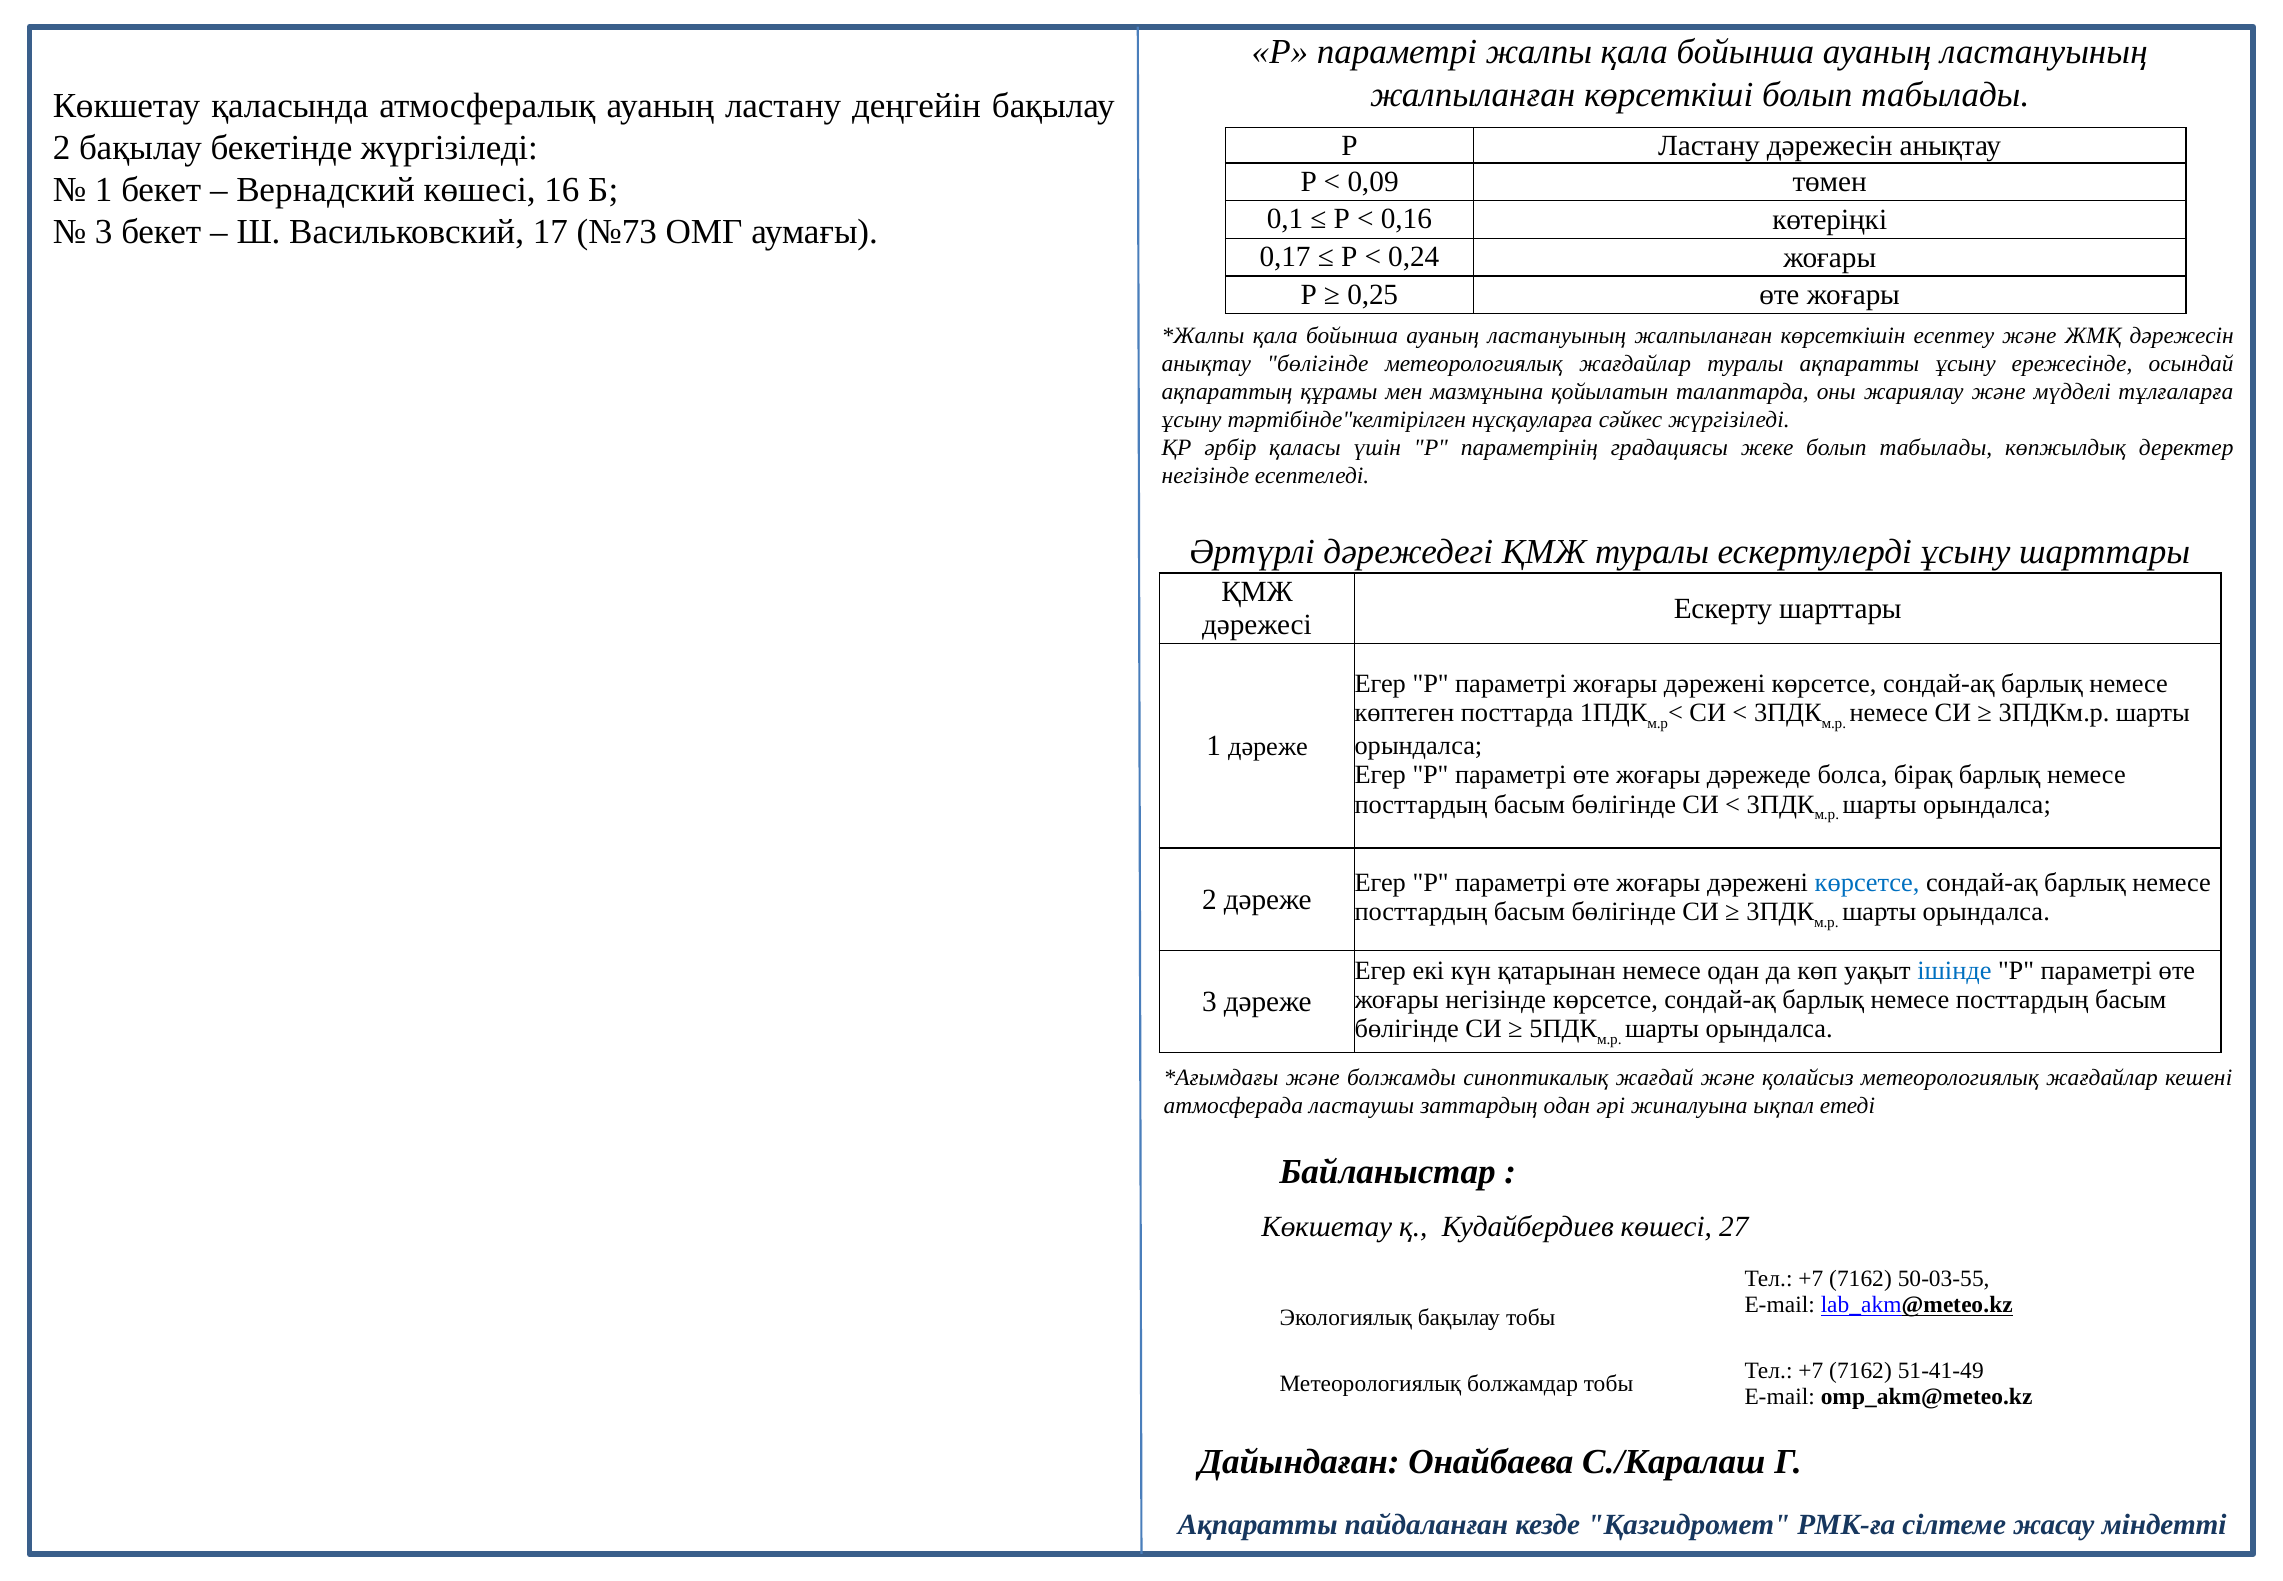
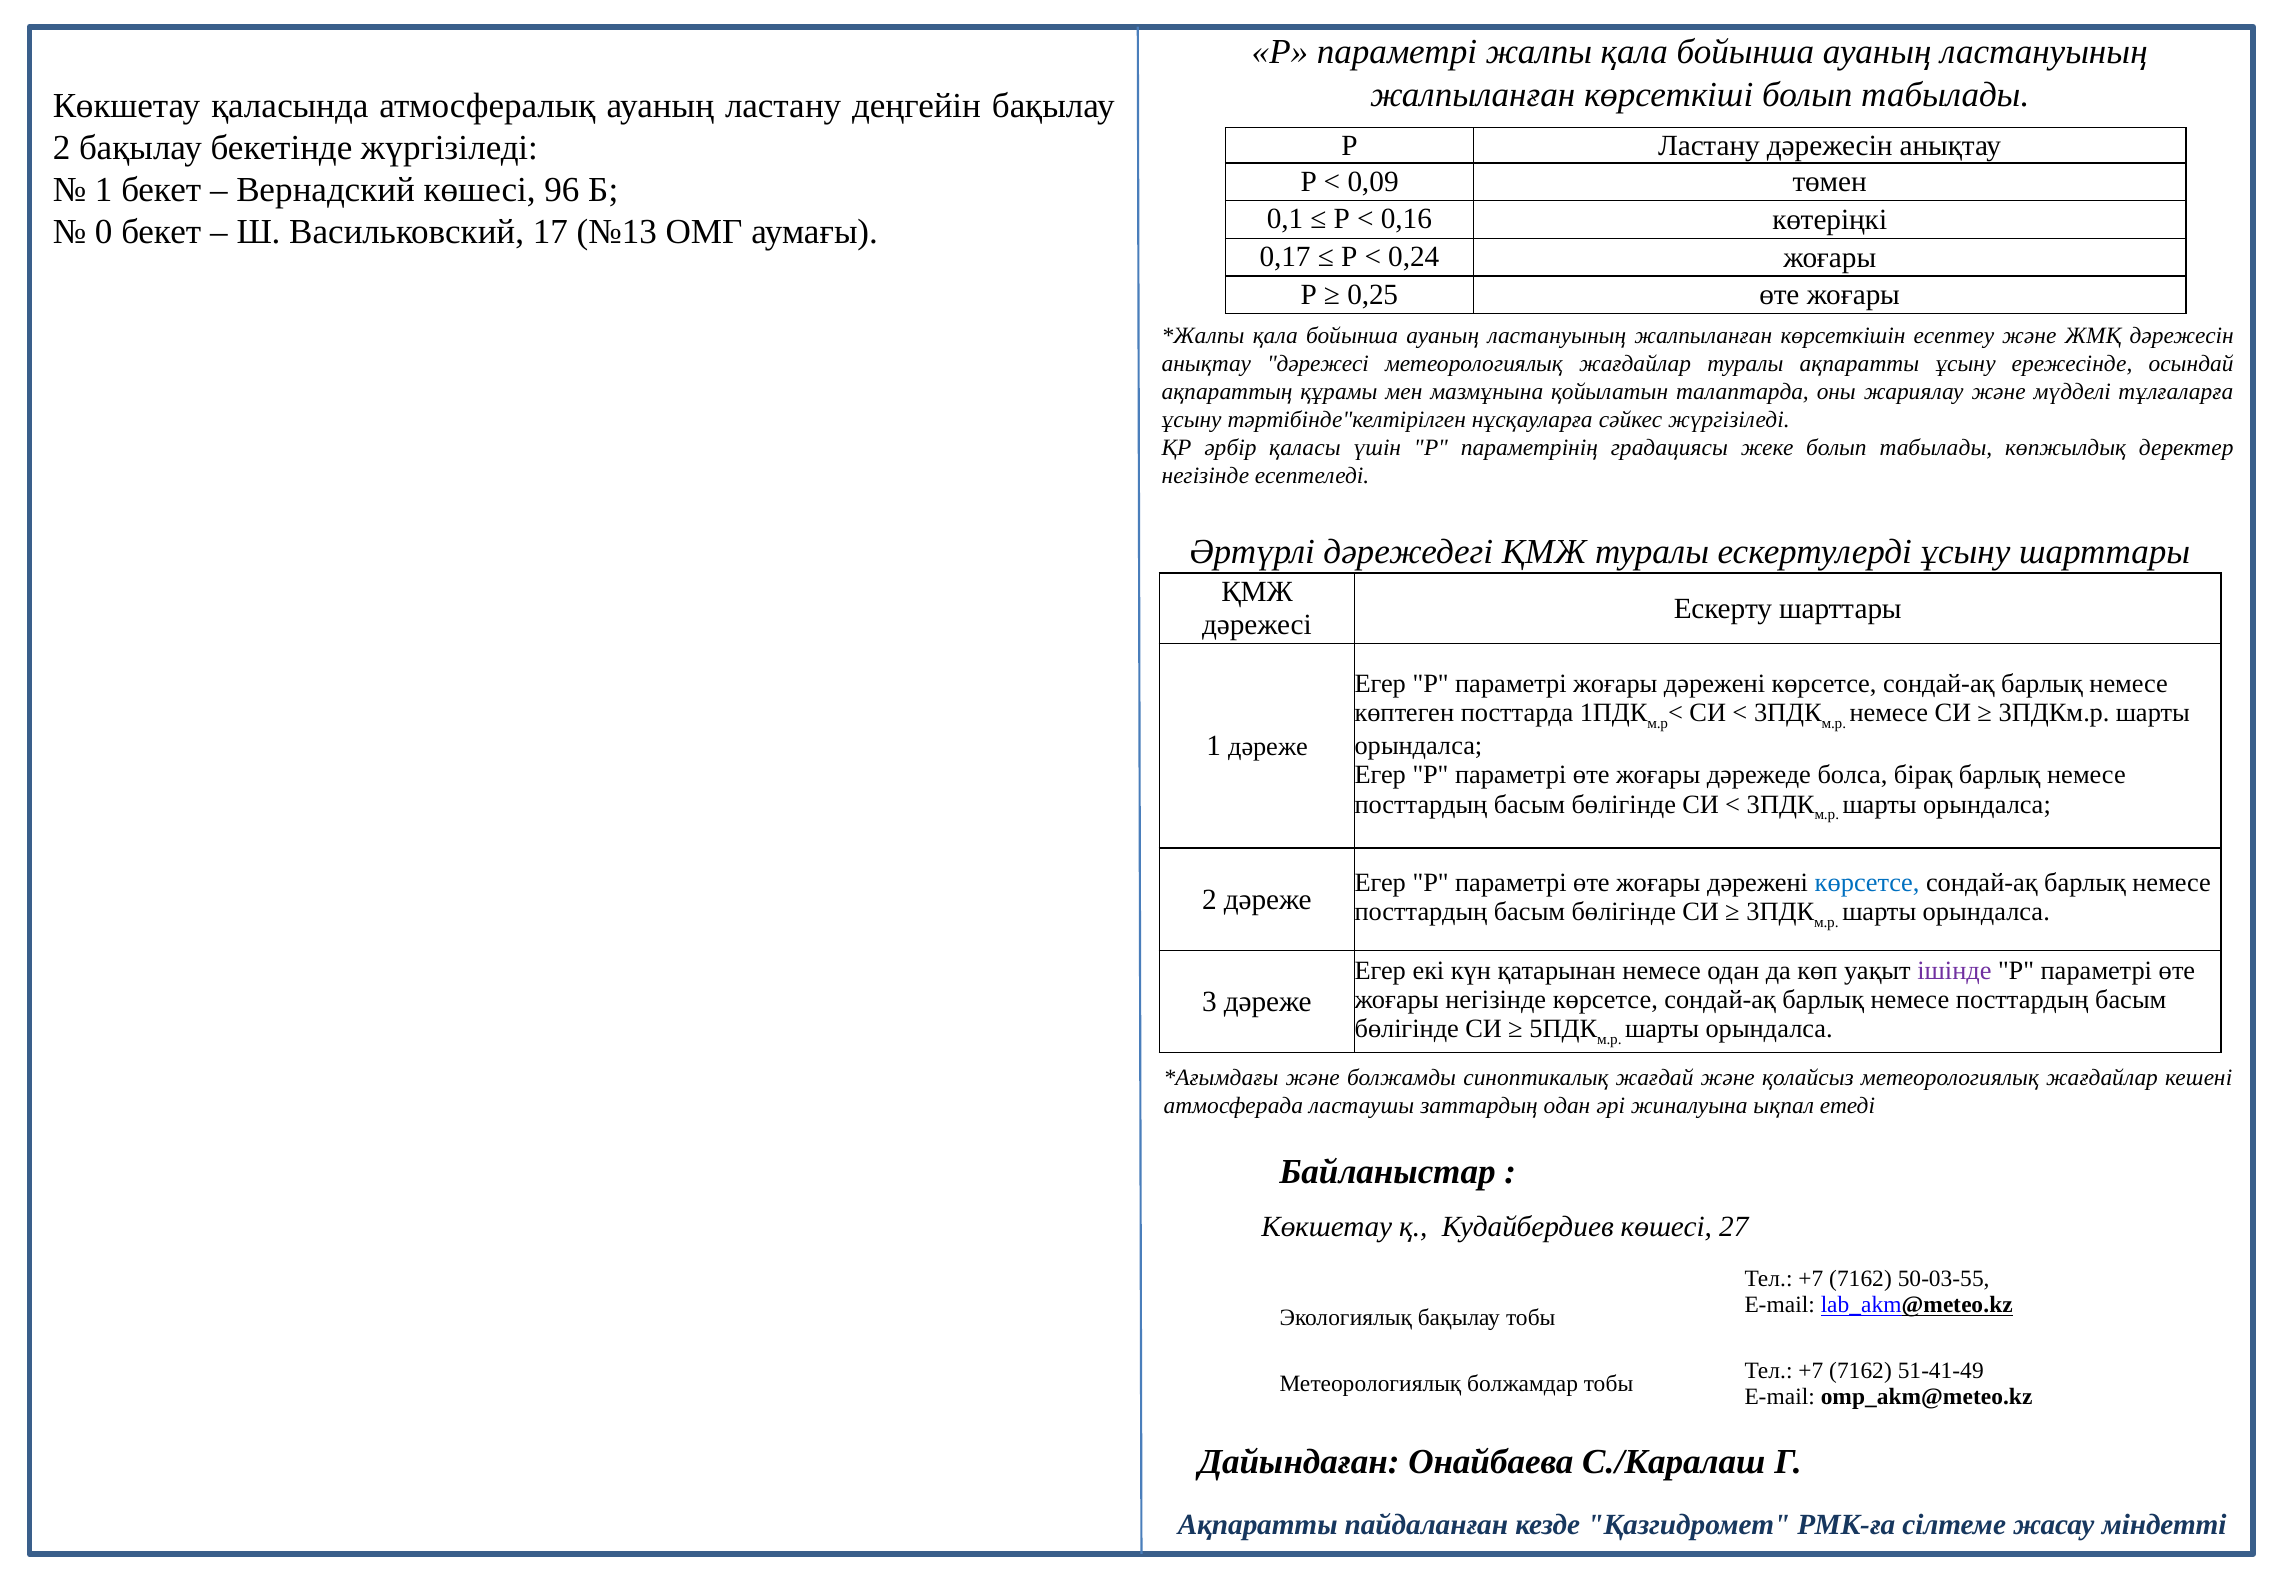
16: 16 -> 96 (562, 190)
3: 3 -> 0 (104, 232)
№73: №73 -> №13 (617, 232)
анықтау бөлігінде: бөлігінде -> дәрежесі (1318, 364)
ішінде colour: blue -> purple (1954, 970)
